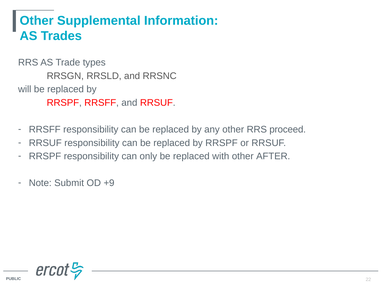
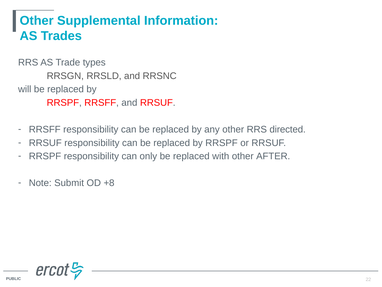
proceed: proceed -> directed (288, 129)
+9: +9 -> +8 (109, 183)
